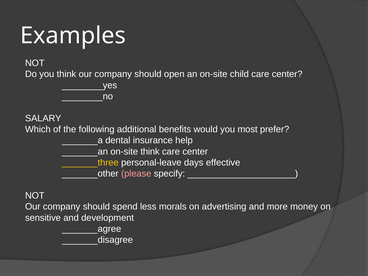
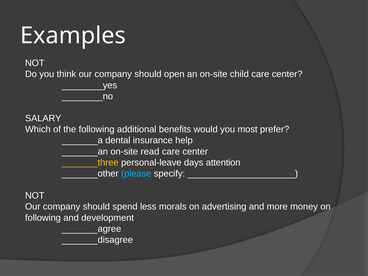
on-site think: think -> read (150, 151)
effective: effective -> attention (223, 163)
please colour: pink -> light blue (136, 174)
sensitive: sensitive -> following (43, 218)
